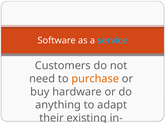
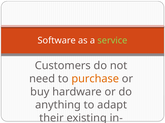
service colour: light blue -> light green (112, 41)
